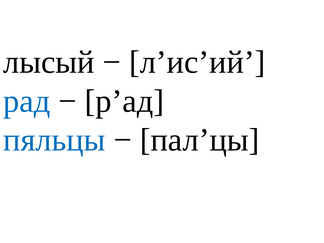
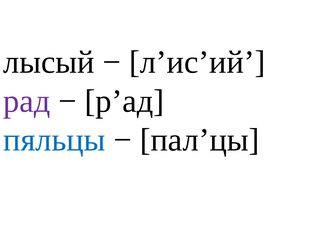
рад colour: blue -> purple (27, 101)
